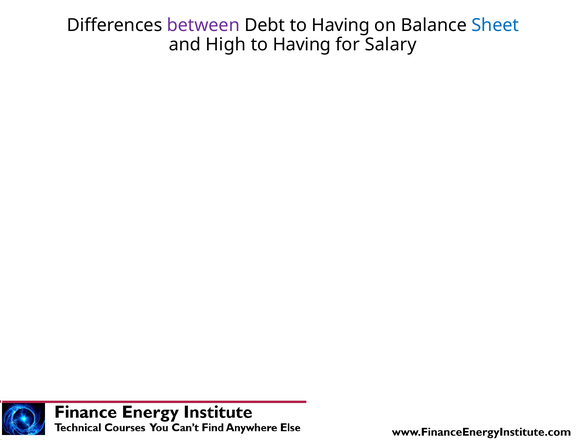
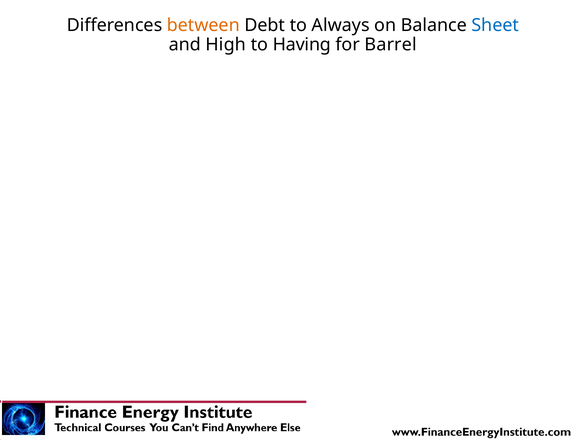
between colour: purple -> orange (203, 25)
Debt to Having: Having -> Always (341, 25)
Salary: Salary -> Barrel (391, 45)
